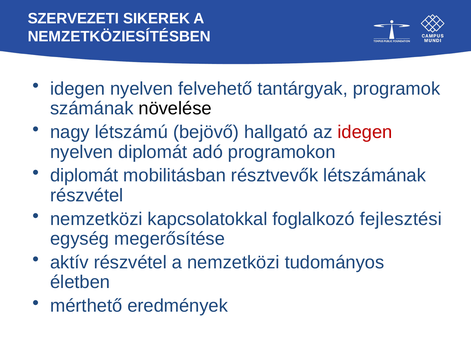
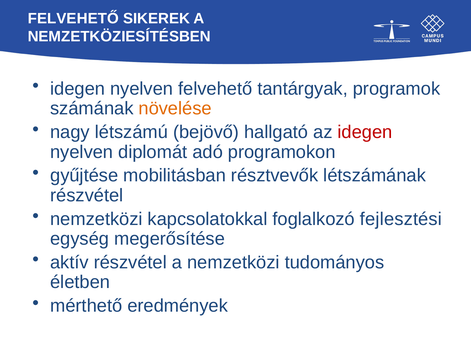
SZERVEZETI: SZERVEZETI -> FELVEHETŐ (73, 18)
növelése colour: black -> orange (175, 108)
diplomát: diplomát -> gyűjtése (84, 175)
